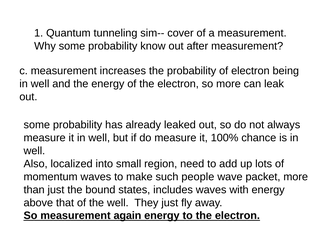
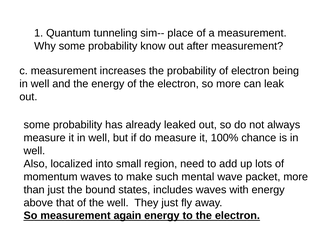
cover: cover -> place (180, 33)
people: people -> mental (198, 177)
